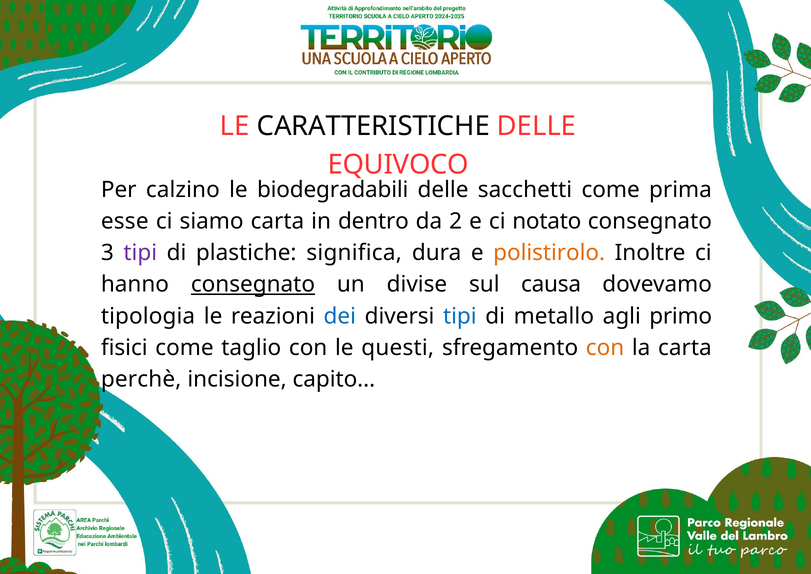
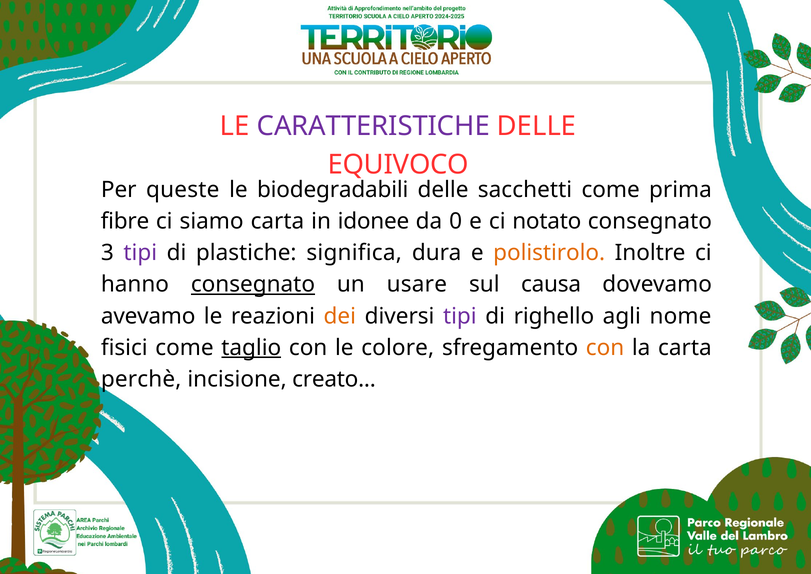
CARATTERISTICHE colour: black -> purple (373, 126)
calzino: calzino -> queste (183, 189)
esse: esse -> fibre (125, 221)
dentro: dentro -> idonee (373, 221)
2: 2 -> 0 (456, 221)
divise: divise -> usare (417, 284)
tipologia: tipologia -> avevamo (148, 316)
dei colour: blue -> orange (340, 316)
tipi colour: blue -> purple (460, 316)
metallo: metallo -> righello (554, 316)
primo: primo -> nome (680, 316)
taglio underline: none -> present (251, 347)
questi: questi -> colore (398, 347)
capito: capito -> creato (334, 379)
